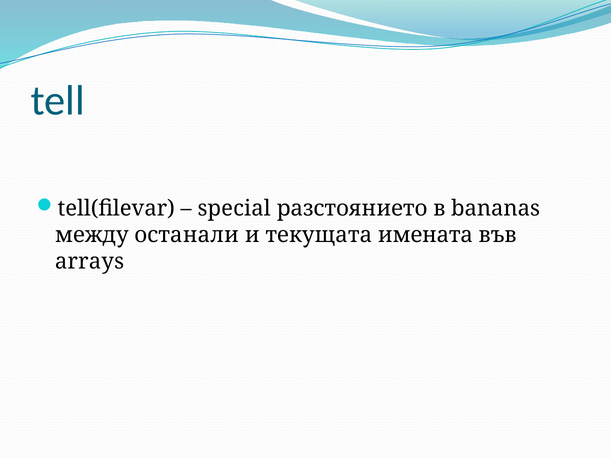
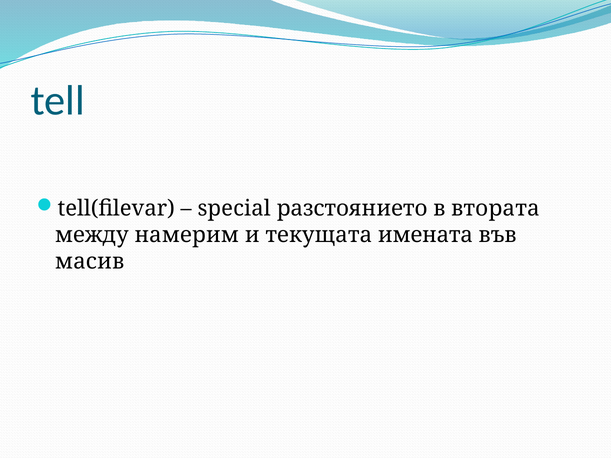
bananas: bananas -> втората (495, 209)
останали: останали -> намерим (187, 235)
arrays: arrays -> масив (90, 262)
